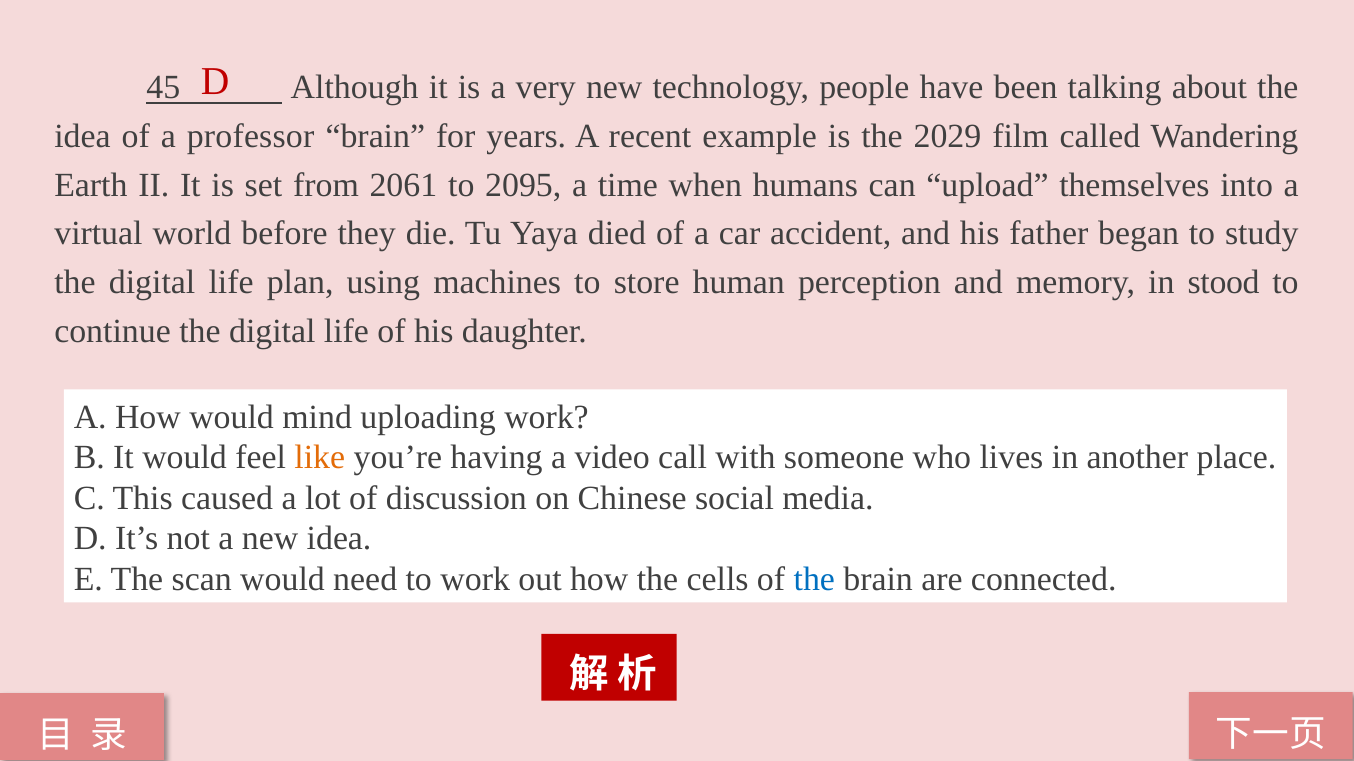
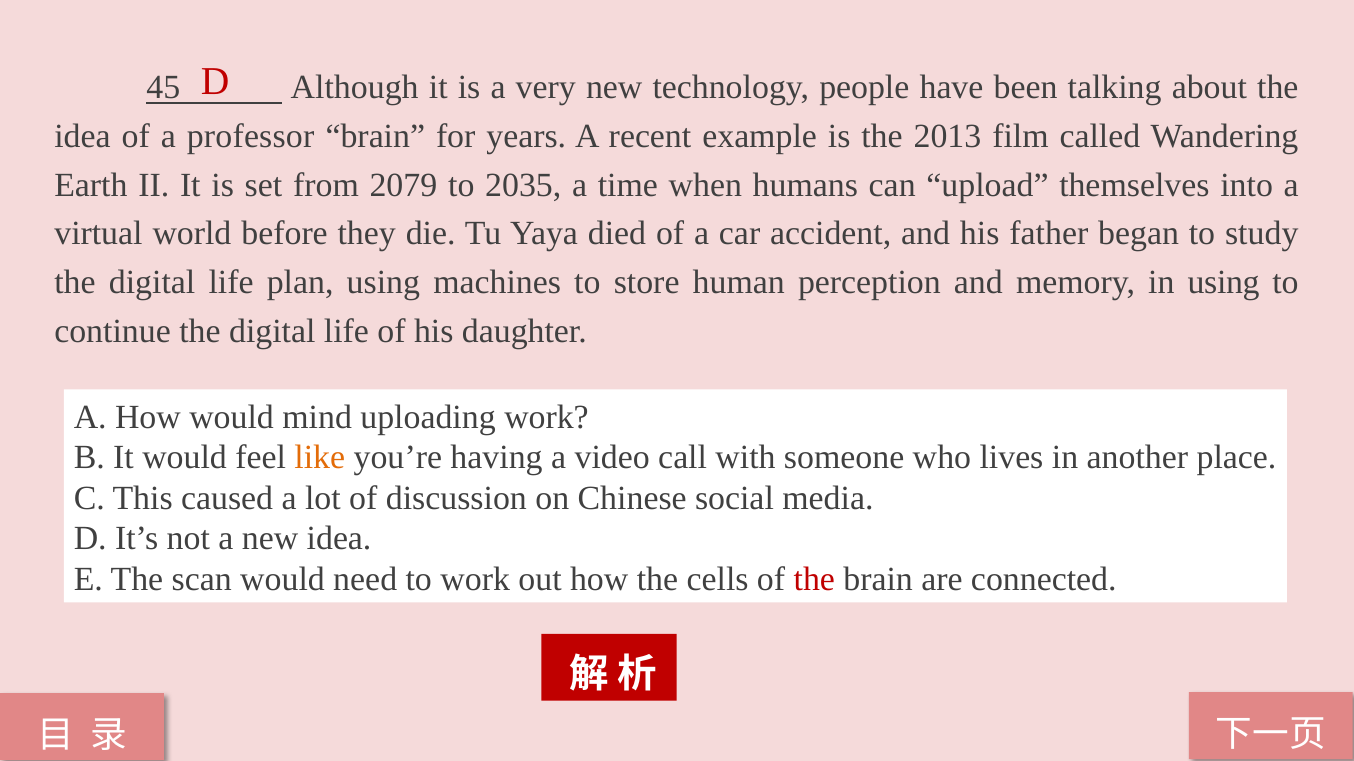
2029: 2029 -> 2013 (947, 136)
2061: 2061 -> 2079 (403, 185)
2095: 2095 -> 2035 (523, 185)
in stood: stood -> using (1224, 283)
the colour: blue -> red (814, 580)
